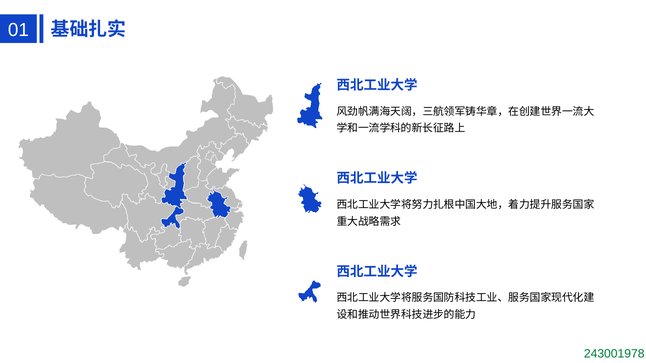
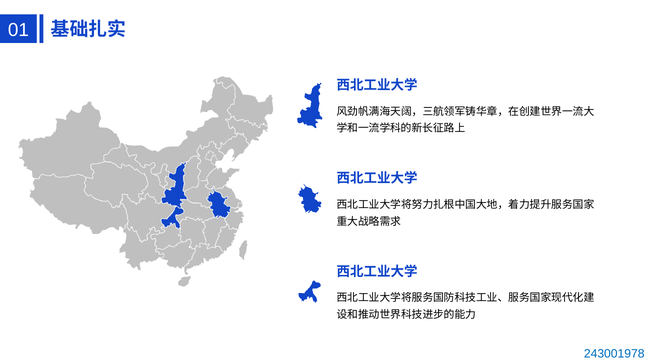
243001978 colour: green -> blue (614, 354)
